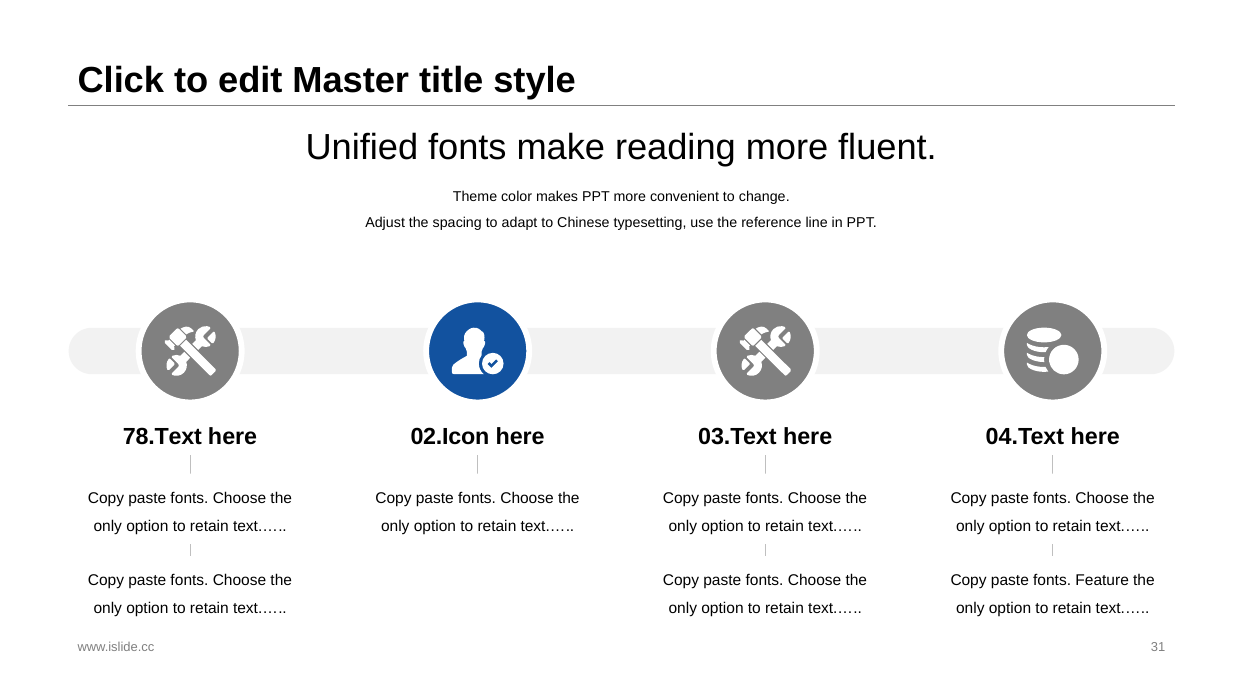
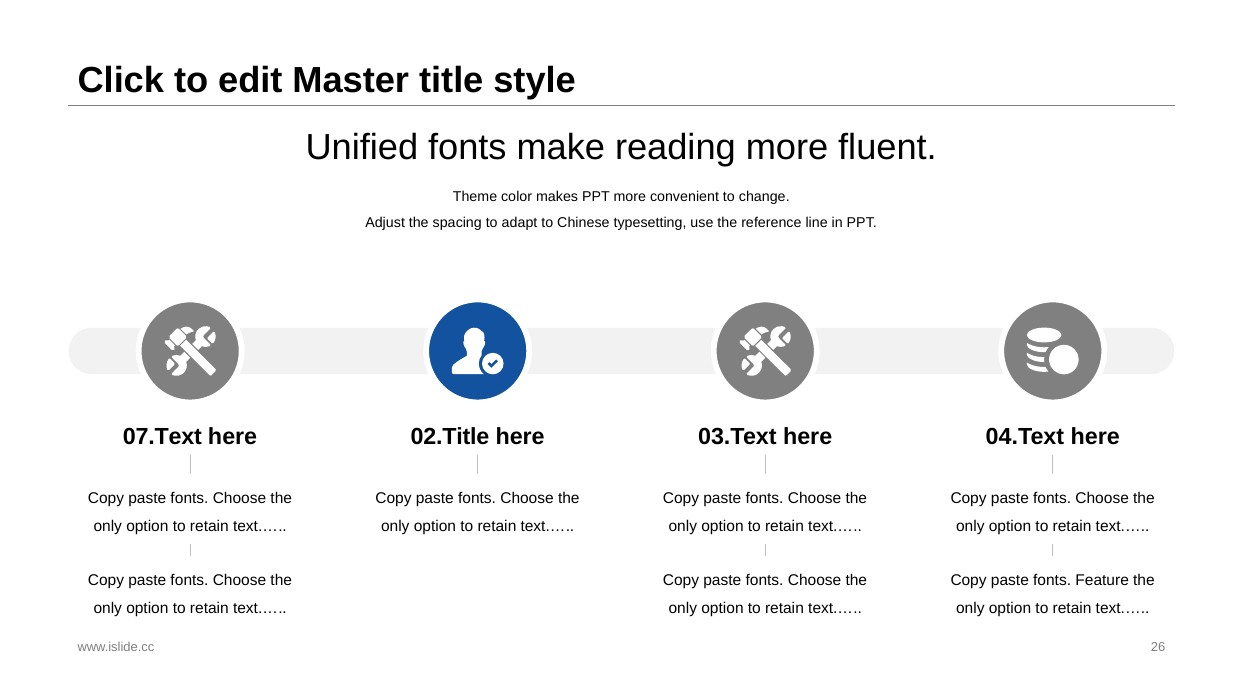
78.Text: 78.Text -> 07.Text (162, 437)
02.Icon: 02.Icon -> 02.Title (450, 437)
31: 31 -> 26 (1158, 648)
